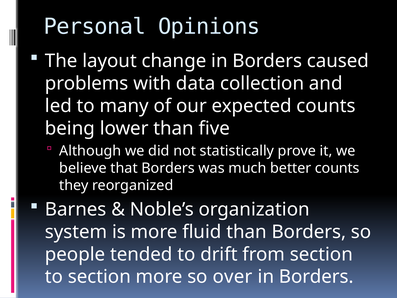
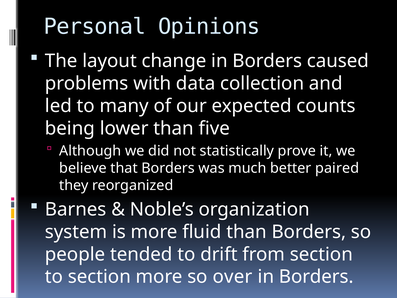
better counts: counts -> paired (337, 168)
